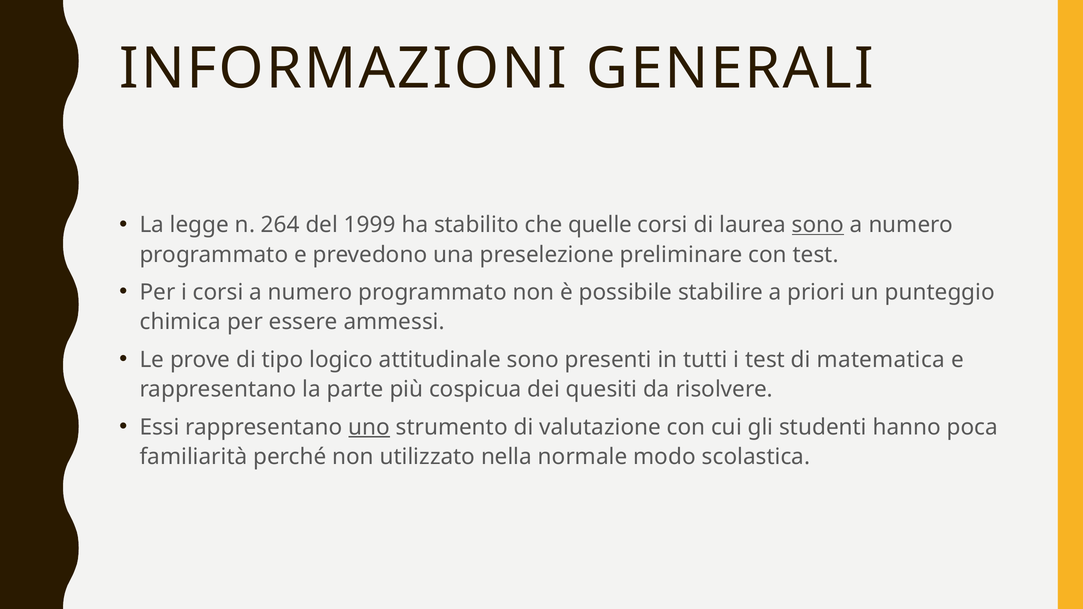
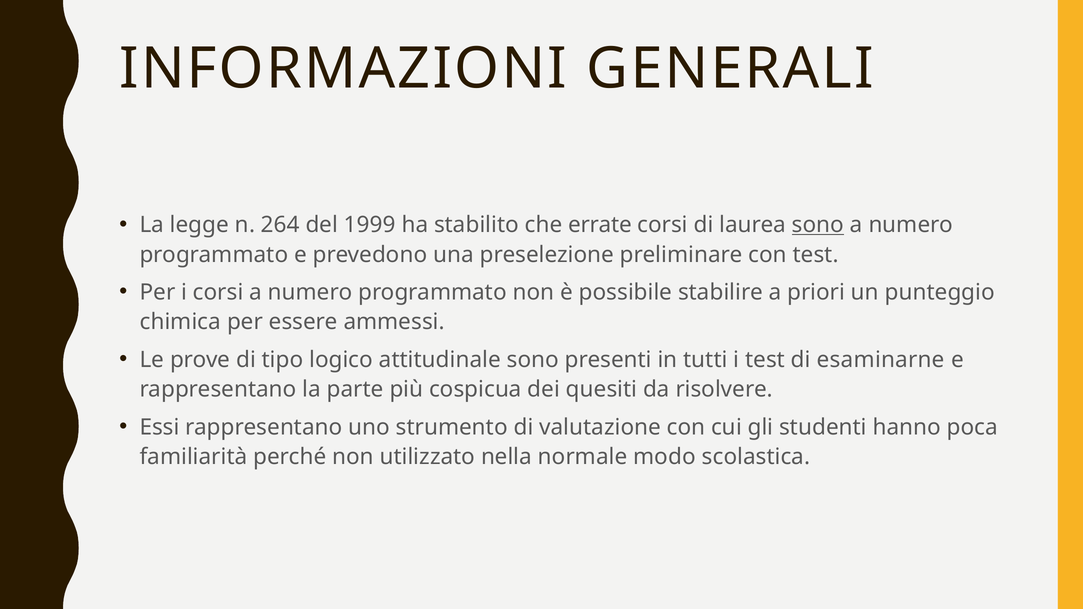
quelle: quelle -> errate (600, 225)
matematica: matematica -> esaminarne (881, 360)
uno underline: present -> none (369, 427)
